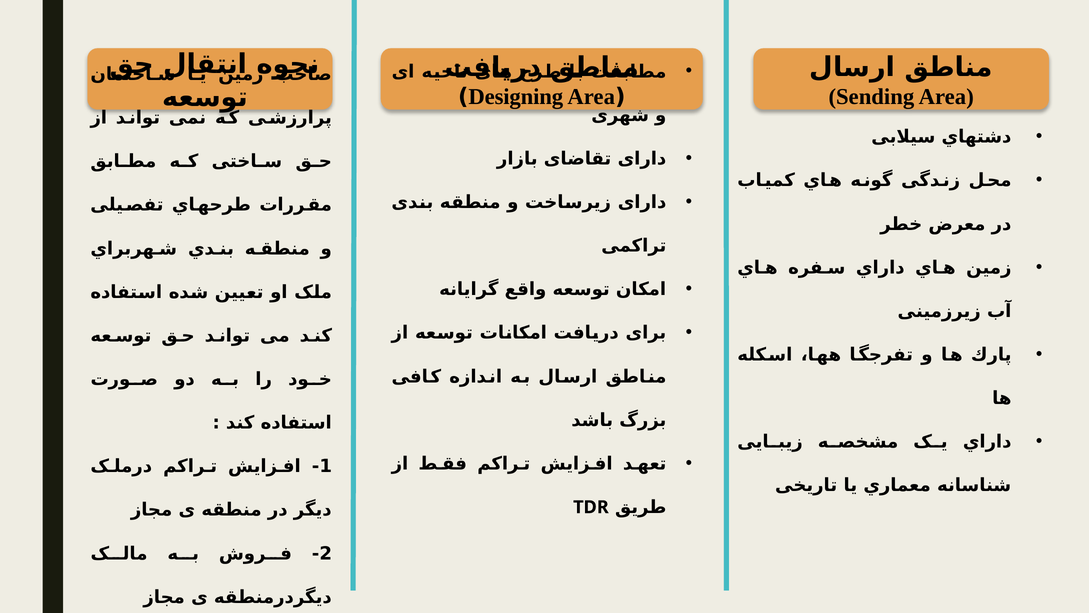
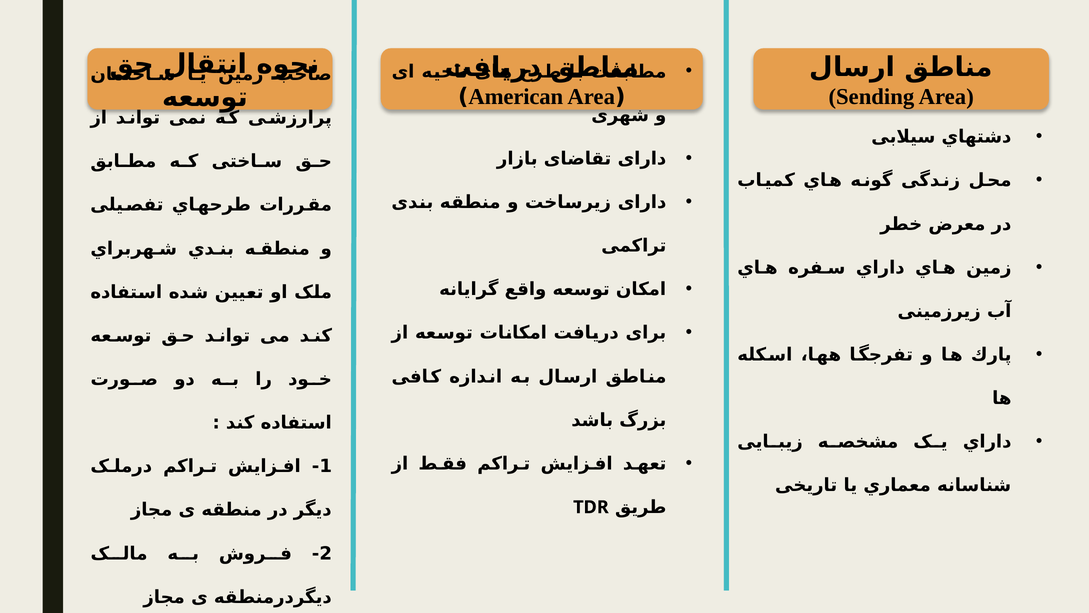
Designing: Designing -> American (516, 97)
